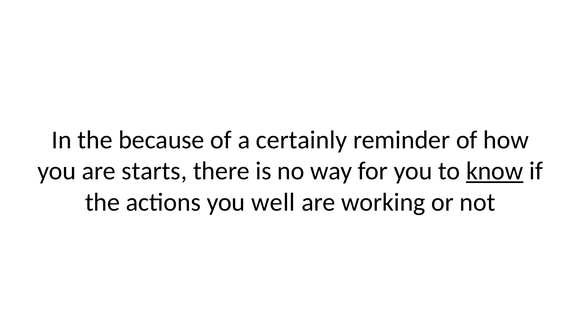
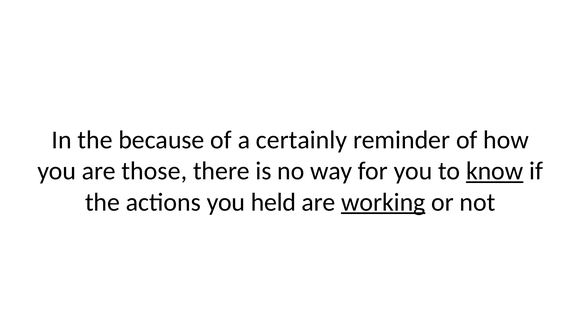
starts: starts -> those (154, 171)
well: well -> held (273, 202)
working underline: none -> present (383, 202)
